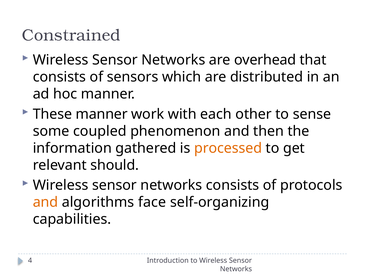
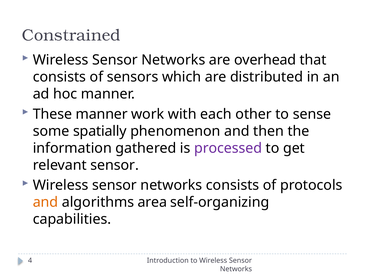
coupled: coupled -> spatially (100, 131)
processed colour: orange -> purple (228, 148)
relevant should: should -> sensor (115, 165)
face: face -> area (152, 202)
